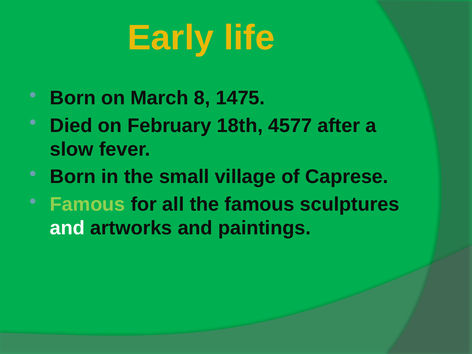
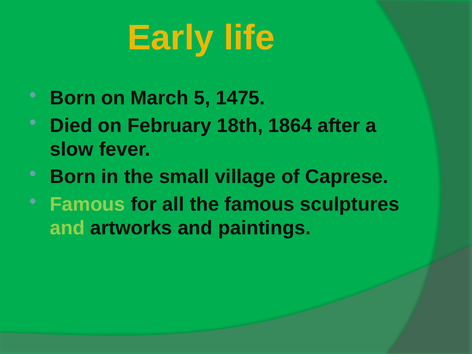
8: 8 -> 5 (202, 98)
4577: 4577 -> 1864 (290, 126)
and colour: white -> light green (67, 228)
